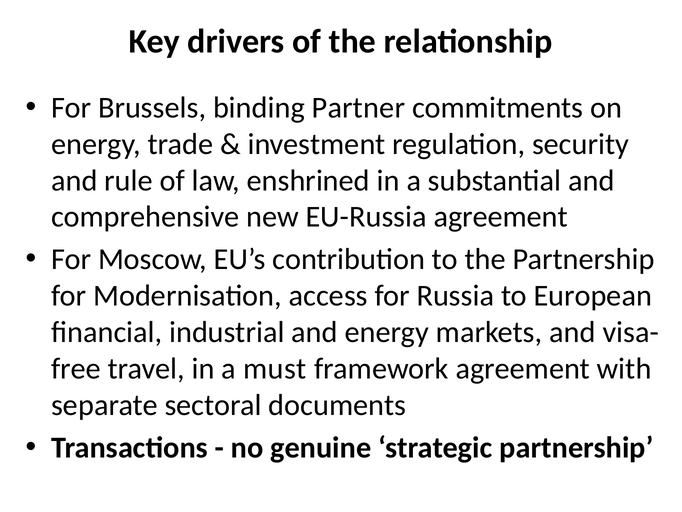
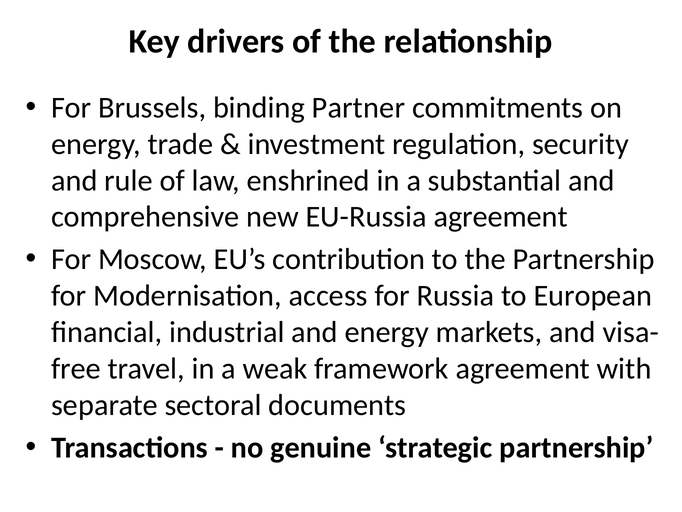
must: must -> weak (275, 368)
